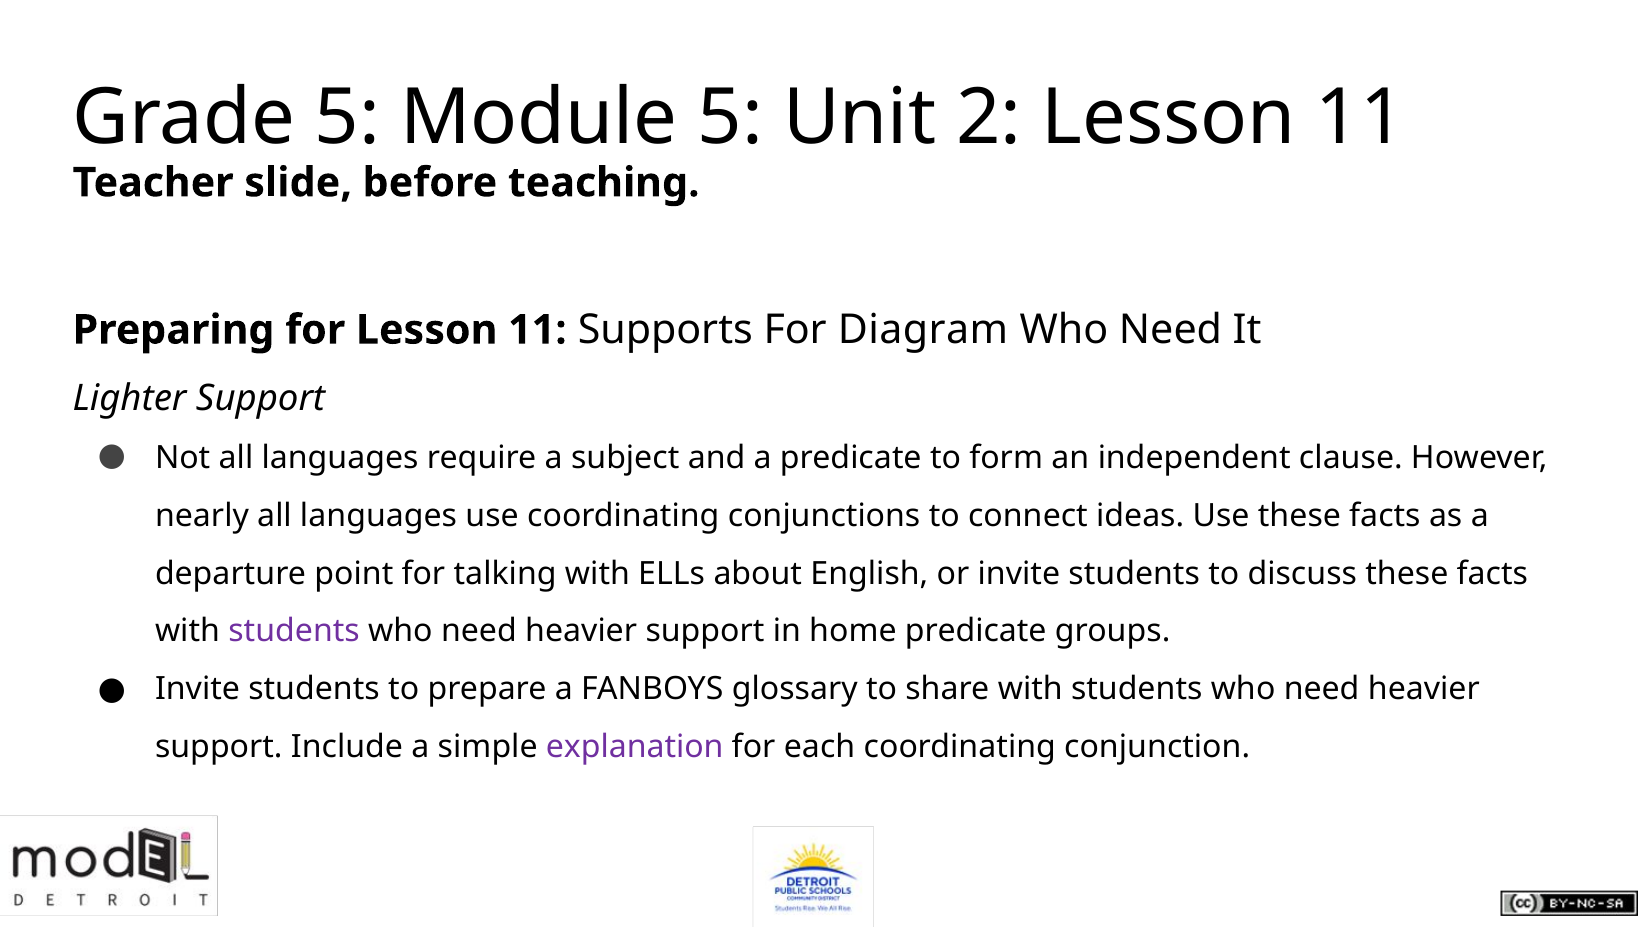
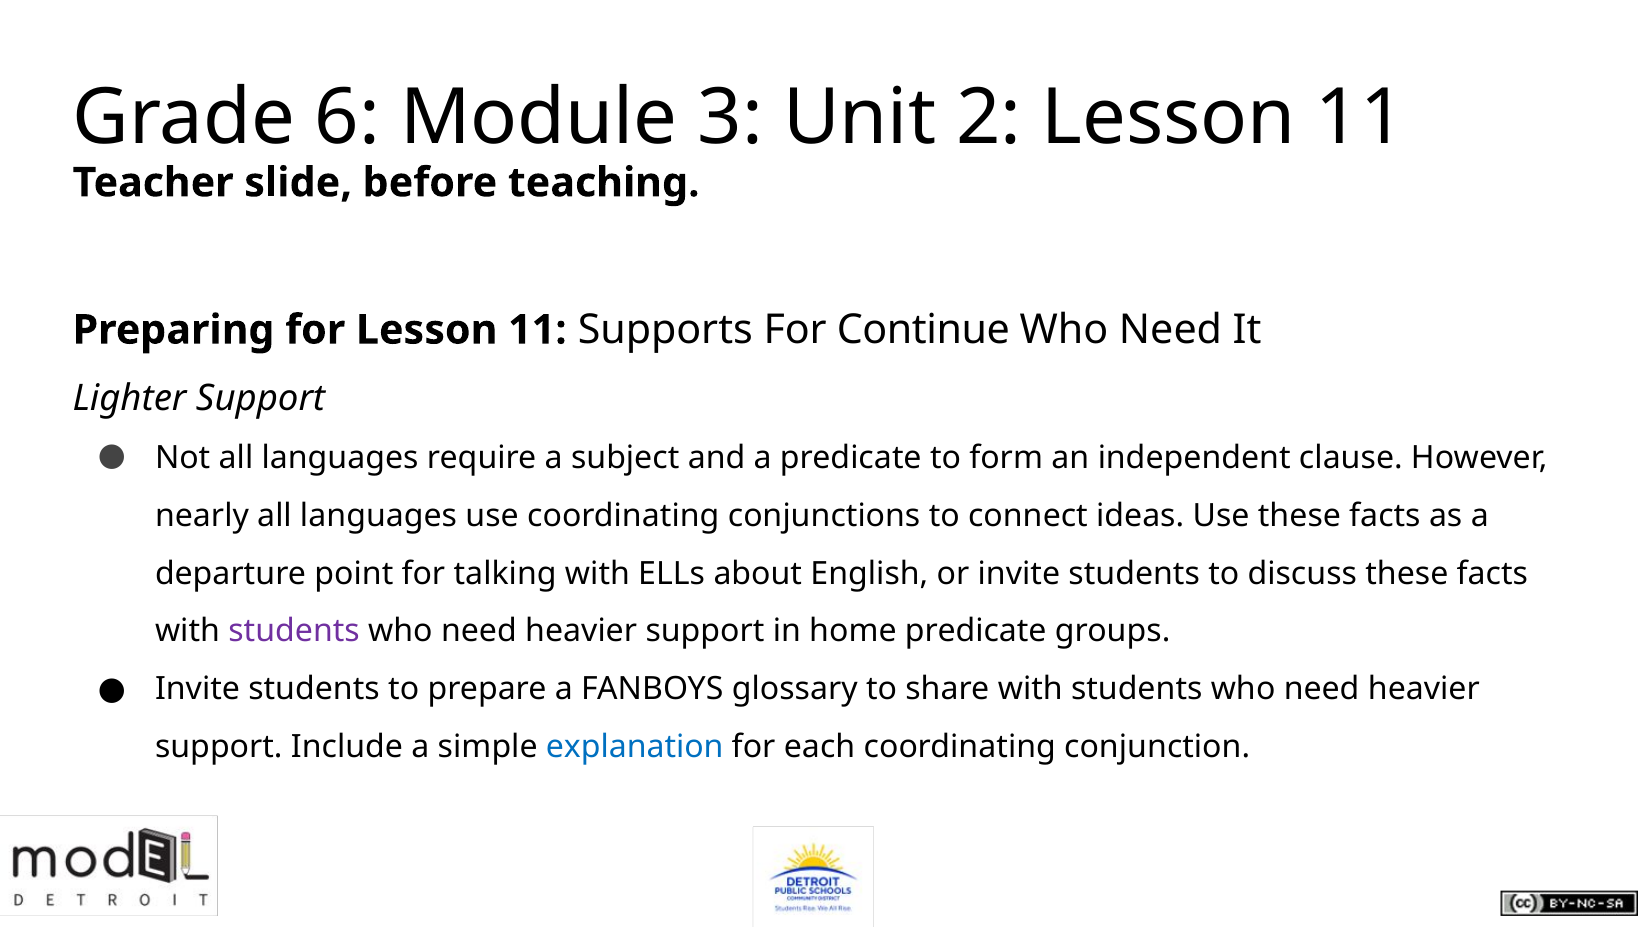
Grade 5: 5 -> 6 (348, 118)
Module 5: 5 -> 3 (730, 118)
Diagram: Diagram -> Continue (923, 330)
explanation colour: purple -> blue (635, 747)
